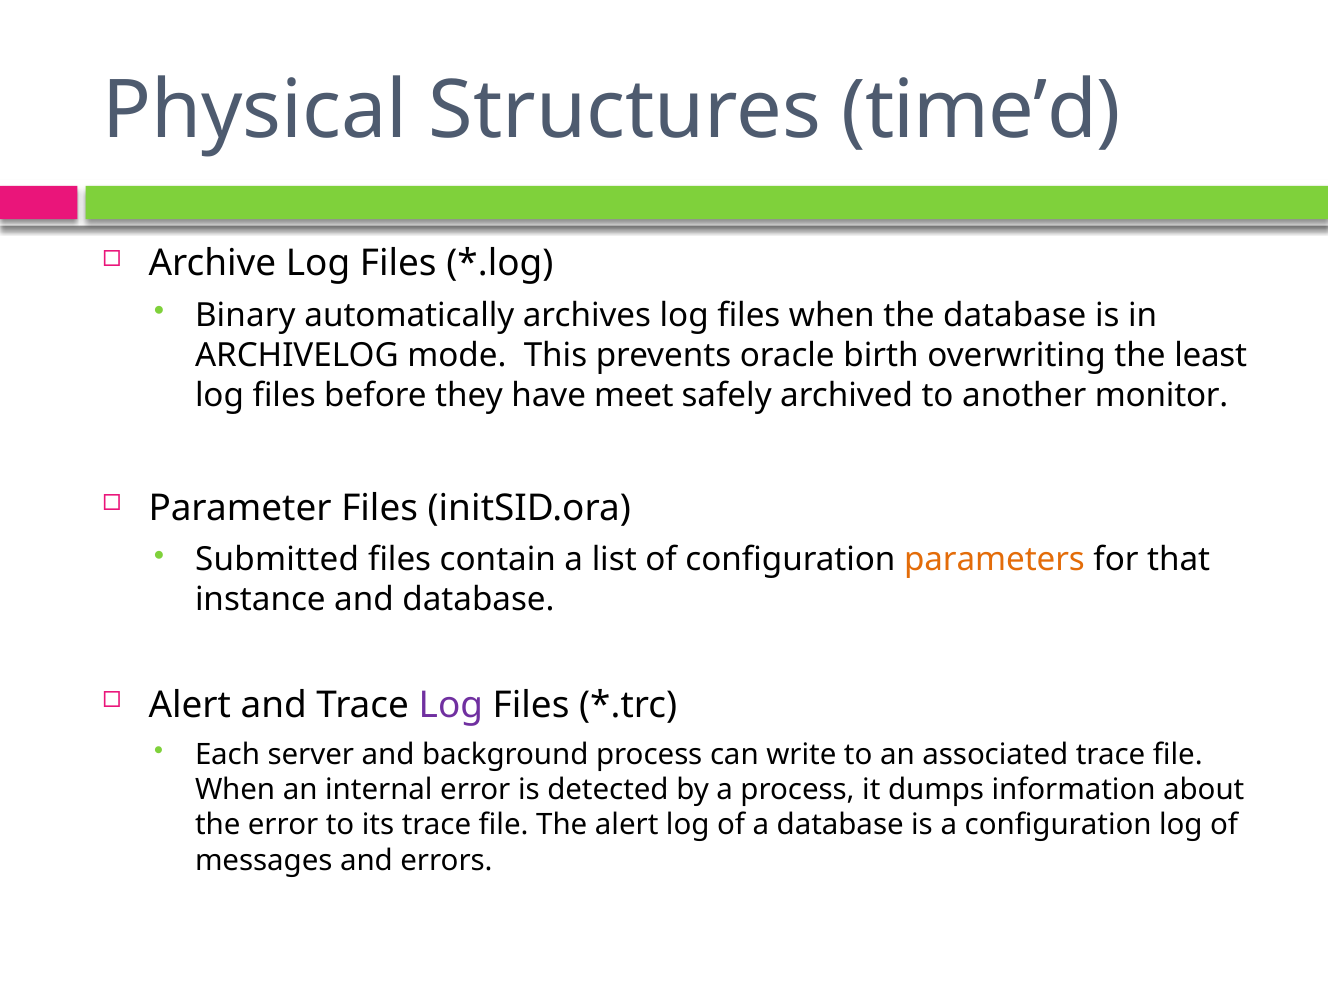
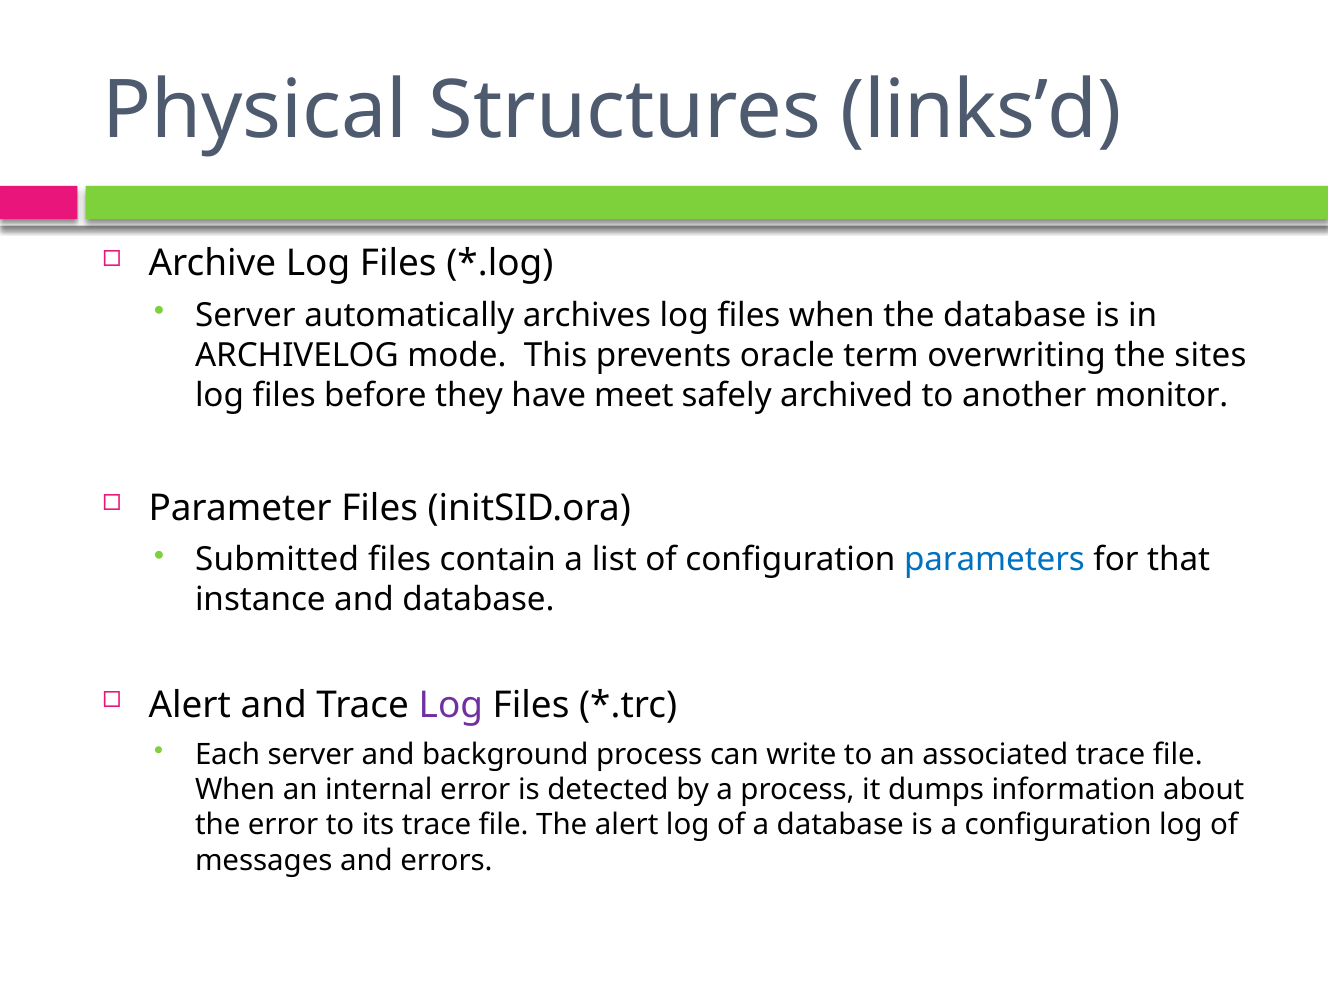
time’d: time’d -> links’d (981, 111)
Binary: Binary -> Server (245, 316)
birth: birth -> term (881, 355)
least: least -> sites (1210, 355)
parameters colour: orange -> blue (994, 560)
